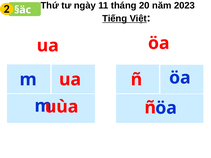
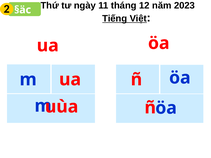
20: 20 -> 12 (144, 6)
